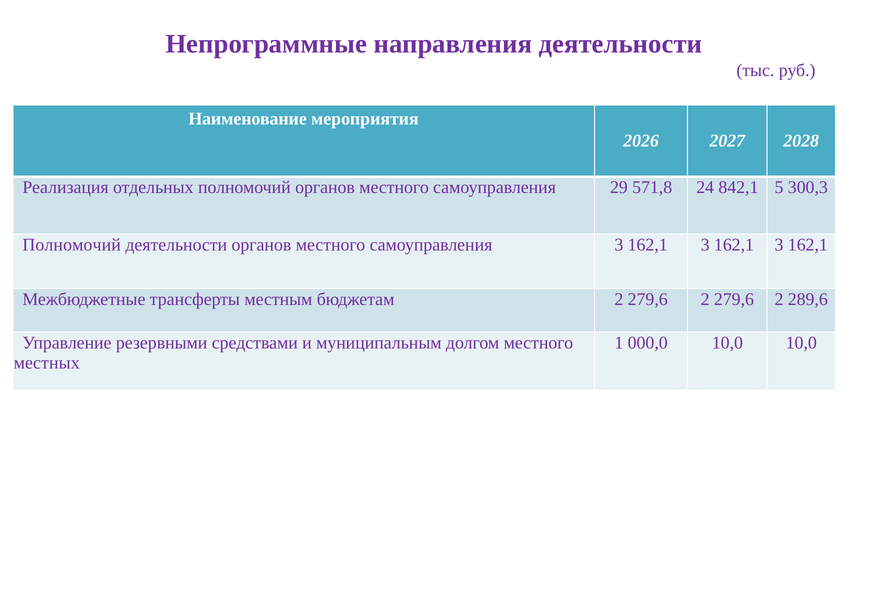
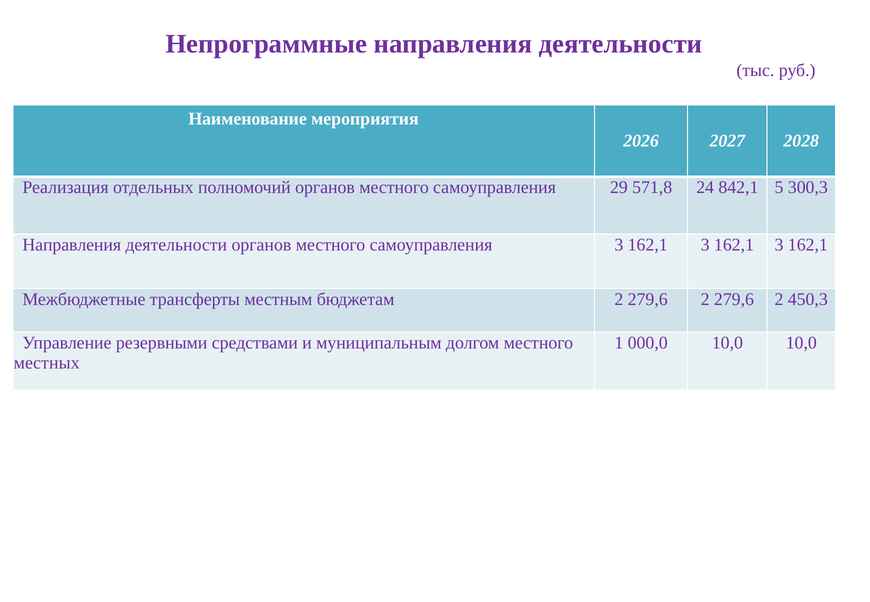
Полномочий: Полномочий -> Направления (72, 245)
289,6: 289,6 -> 450,3 (808, 300)
